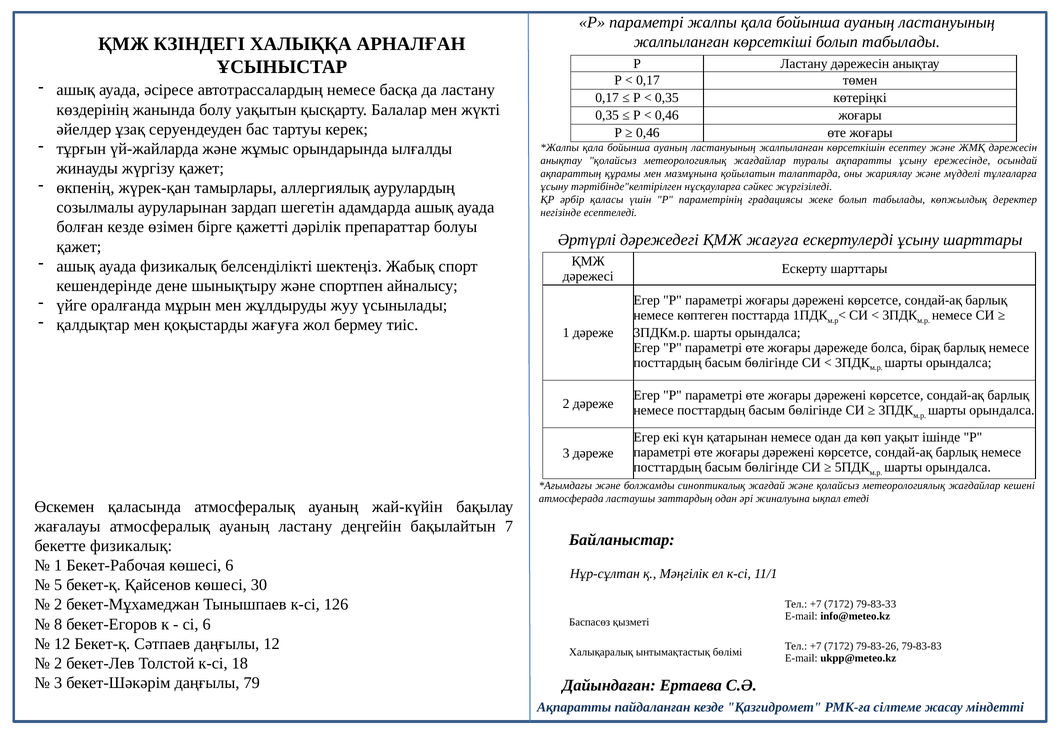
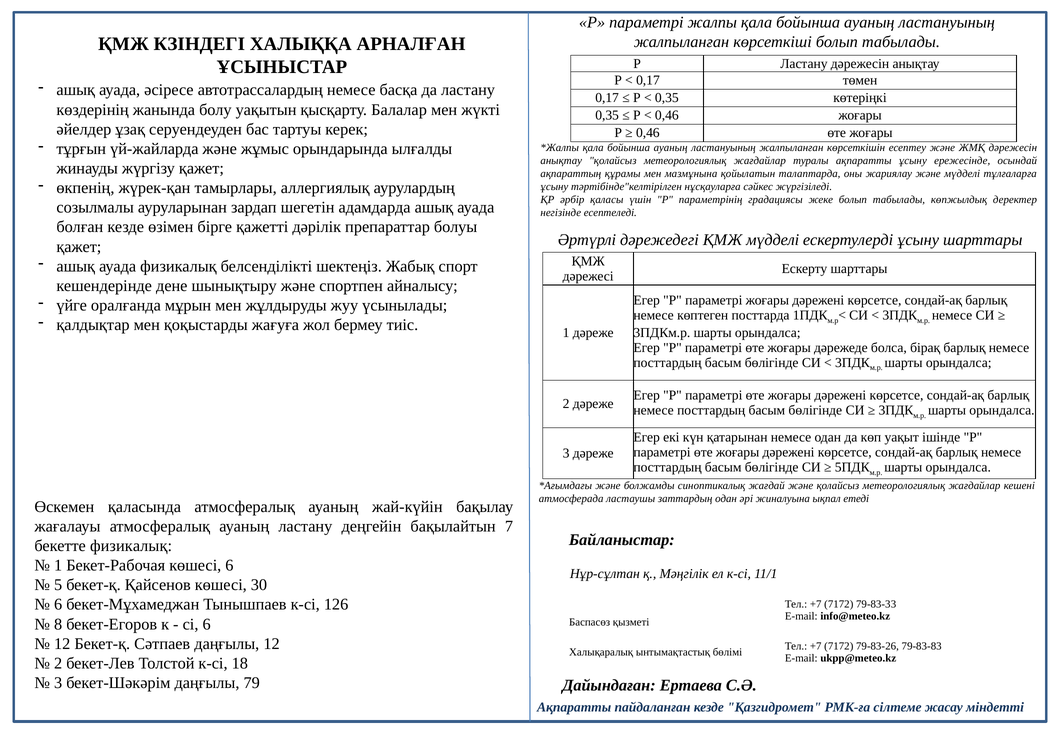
ҚМЖ жағуға: жағуға -> мүдделі (773, 240)
2: 2 -> 6 (58, 604)
